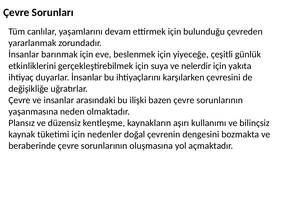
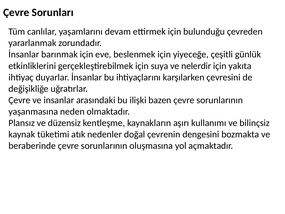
tüketimi için: için -> atık (78, 134)
